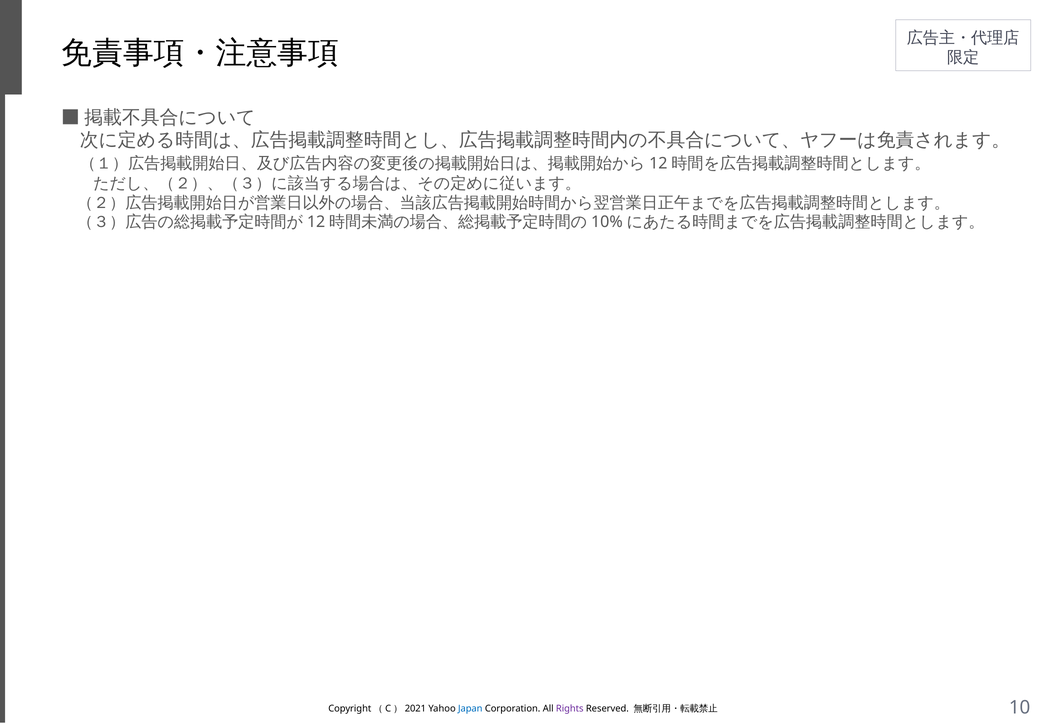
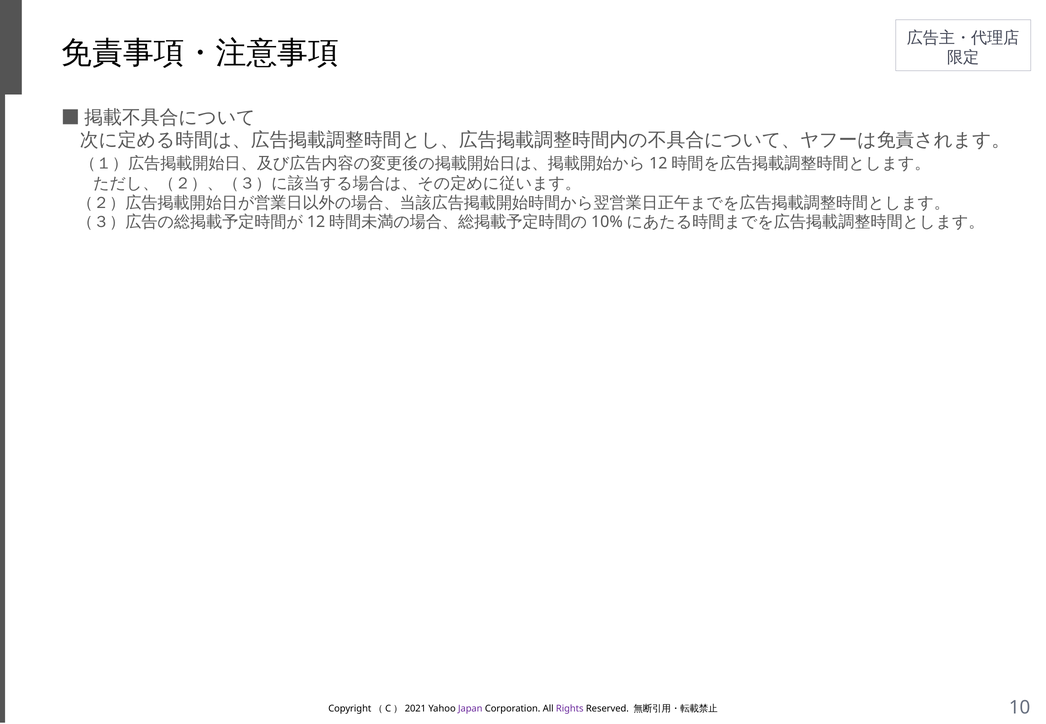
Japan colour: blue -> purple (470, 709)
